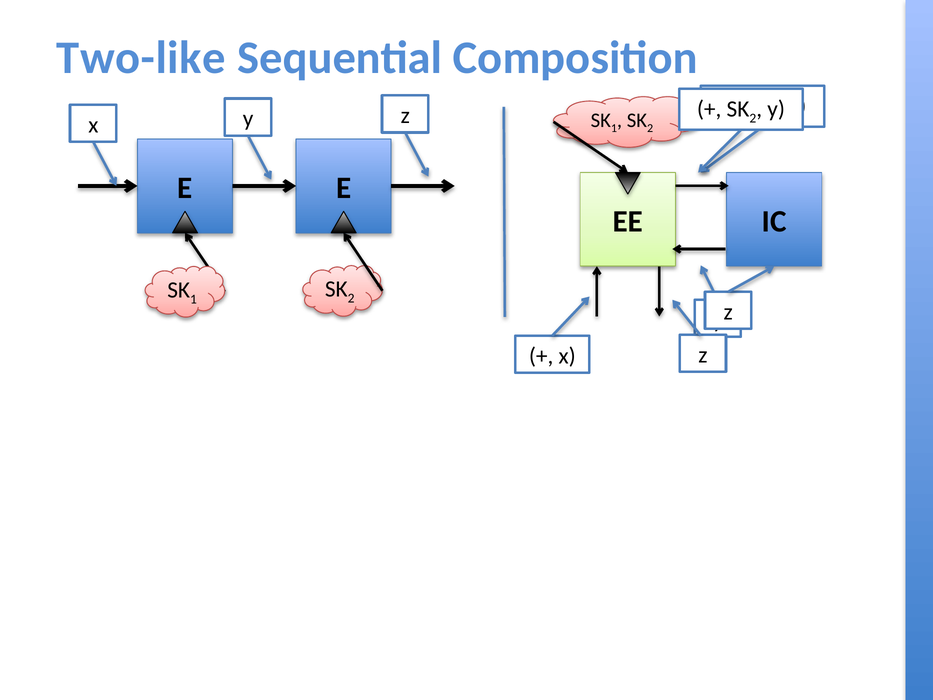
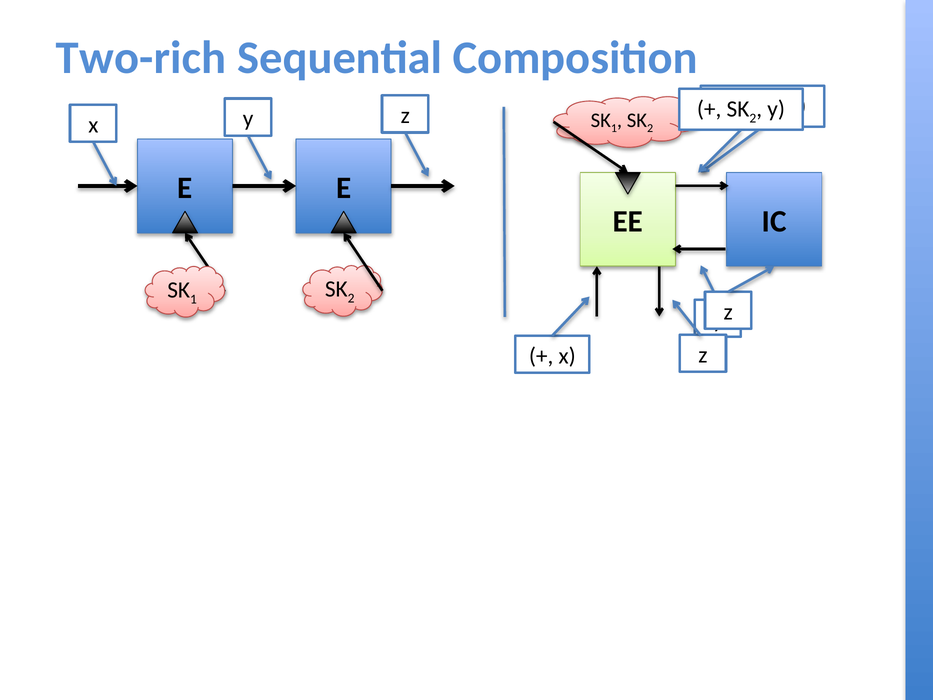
Two-like: Two-like -> Two-rich (141, 58)
